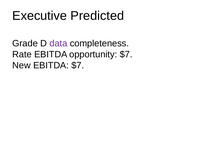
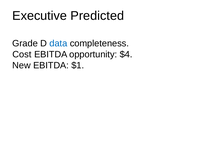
data colour: purple -> blue (58, 43)
Rate: Rate -> Cost (22, 54)
opportunity $7: $7 -> $4 (126, 54)
EBITDA $7: $7 -> $1 (78, 65)
